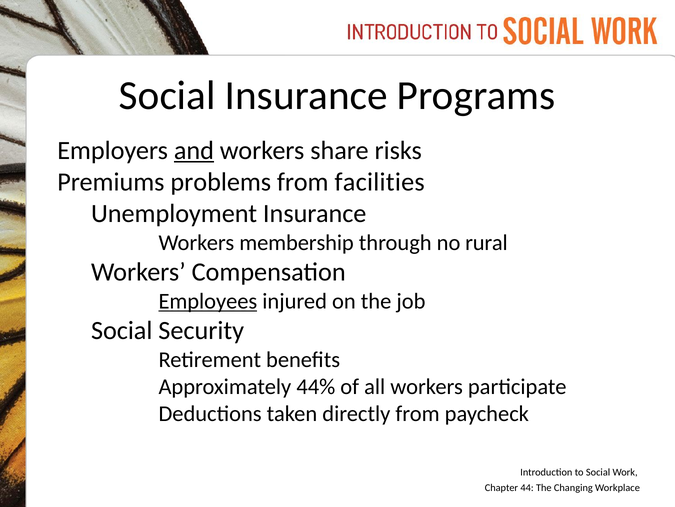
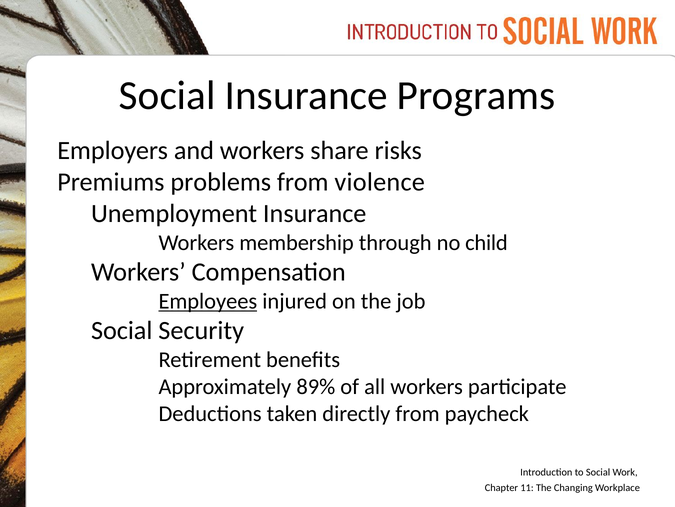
and underline: present -> none (194, 150)
facilities: facilities -> violence (380, 182)
rural: rural -> child (486, 242)
44%: 44% -> 89% (316, 386)
44: 44 -> 11 (527, 487)
